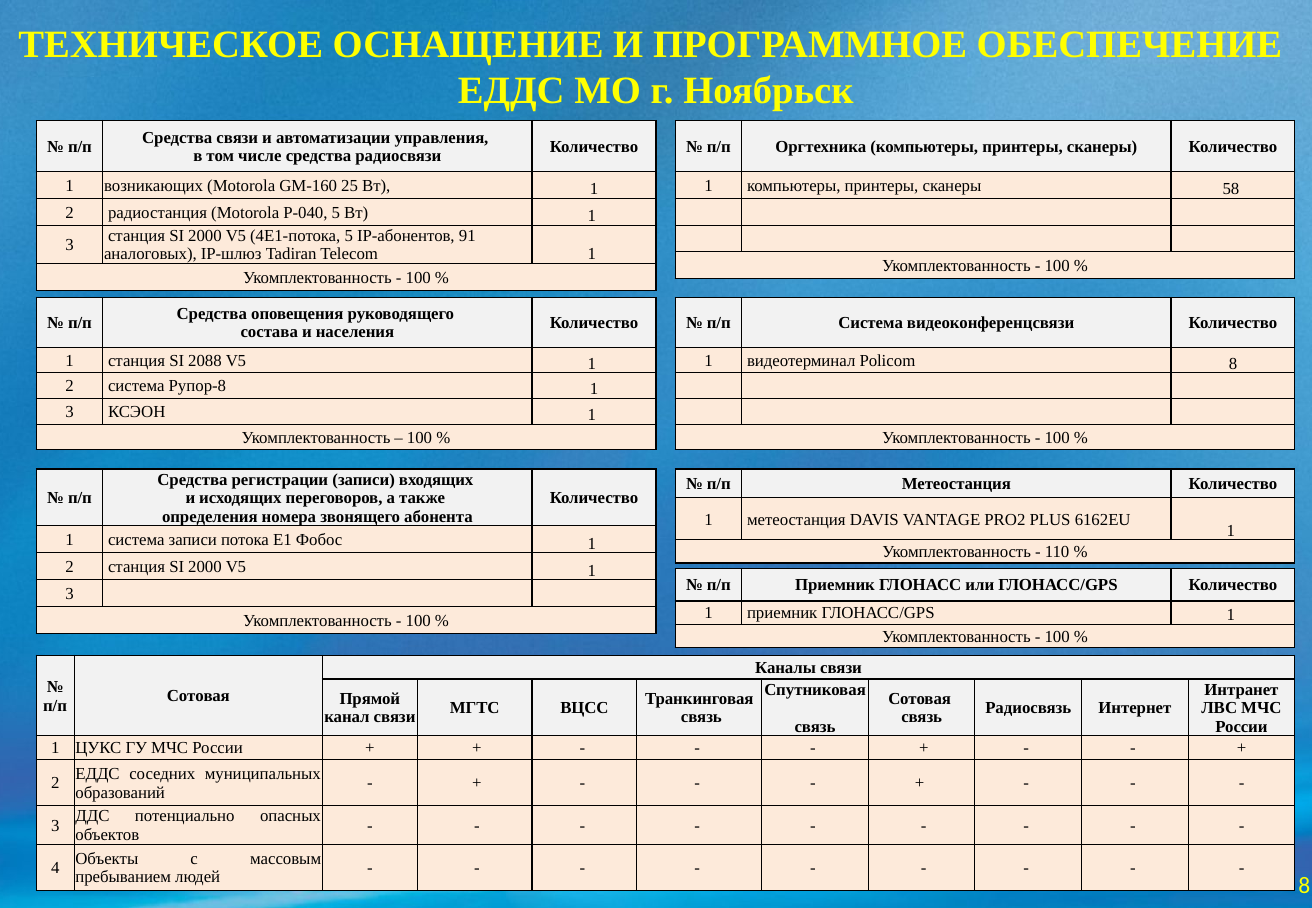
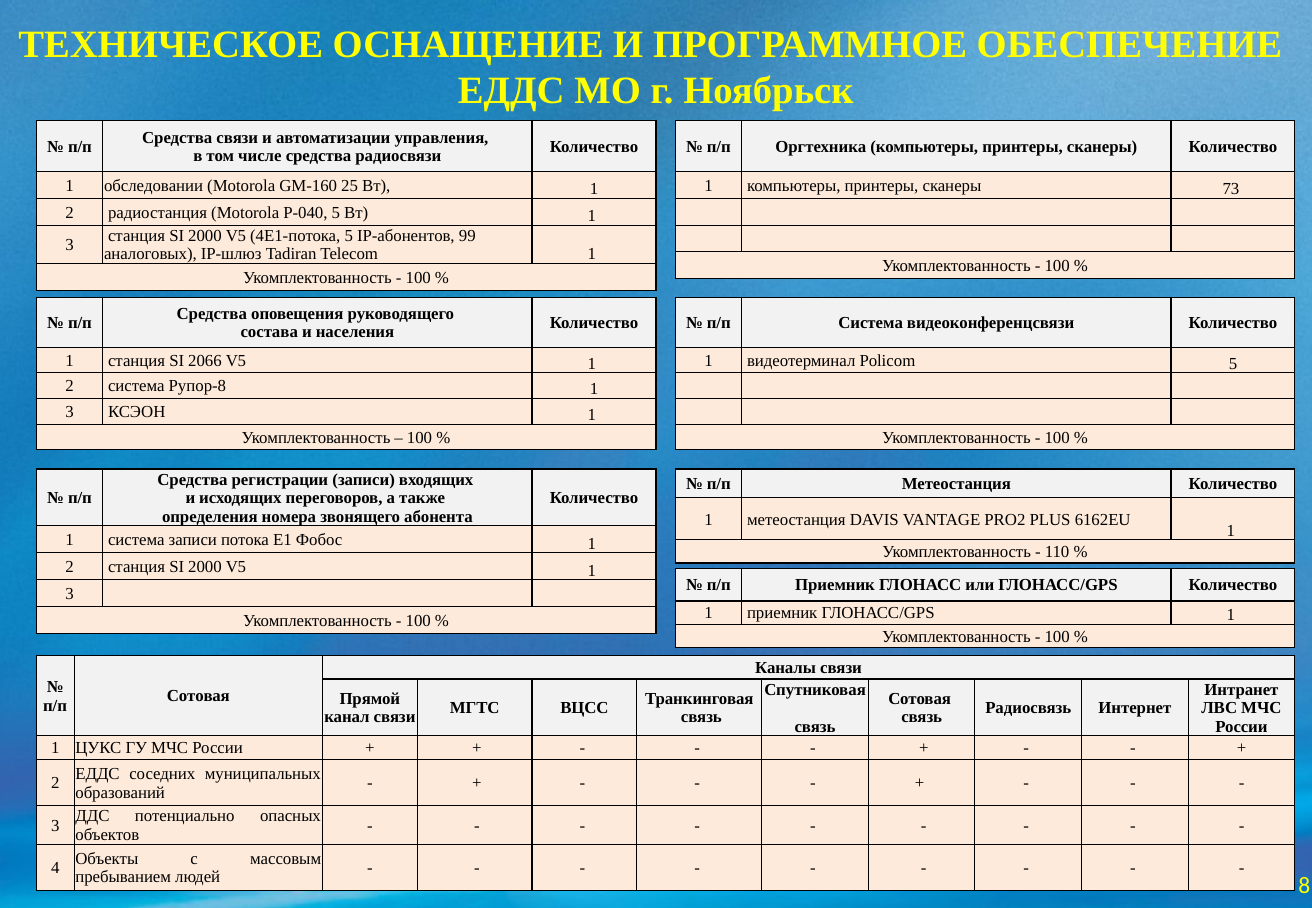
возникающих: возникающих -> обследовании (154, 186)
58: 58 -> 73 (1231, 189)
91: 91 -> 99 (467, 236)
2088: 2088 -> 2066 (205, 361)
Policom 8: 8 -> 5 (1233, 364)
